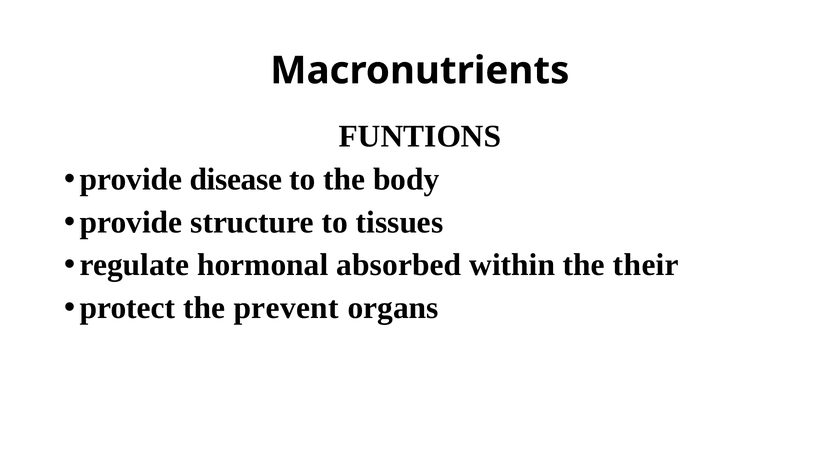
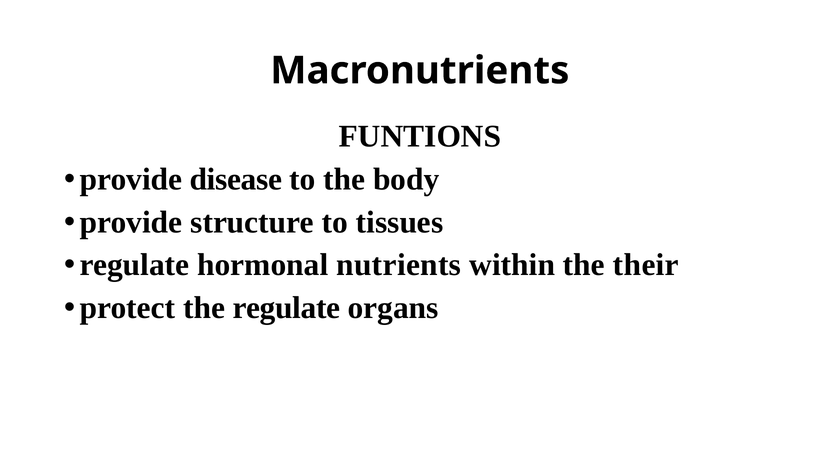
absorbed: absorbed -> nutrients (399, 265)
the prevent: prevent -> regulate (286, 308)
